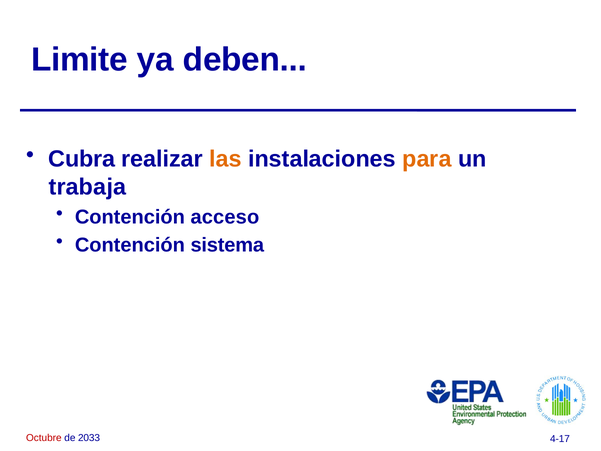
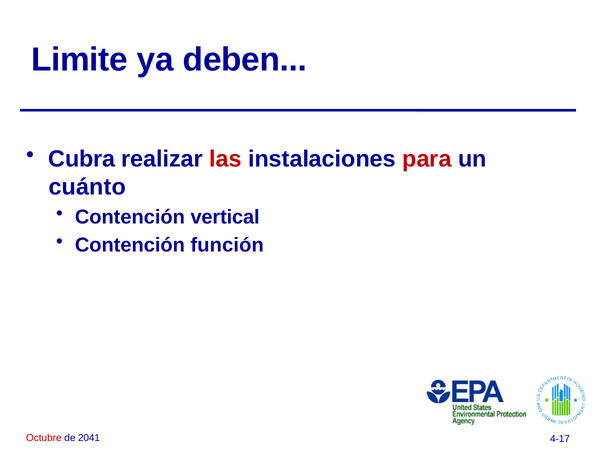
las colour: orange -> red (225, 159)
para colour: orange -> red (427, 159)
trabaja: trabaja -> cuánto (87, 187)
acceso: acceso -> vertical (225, 217)
sistema: sistema -> función (227, 245)
2033: 2033 -> 2041 (89, 438)
